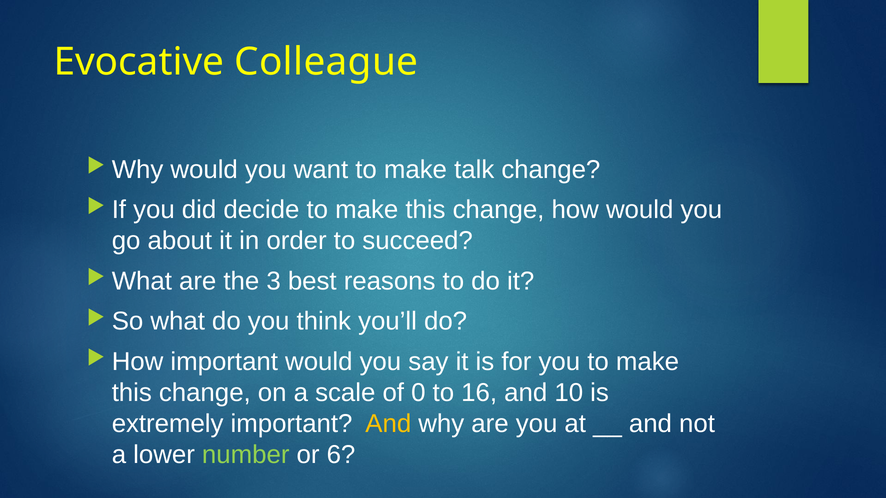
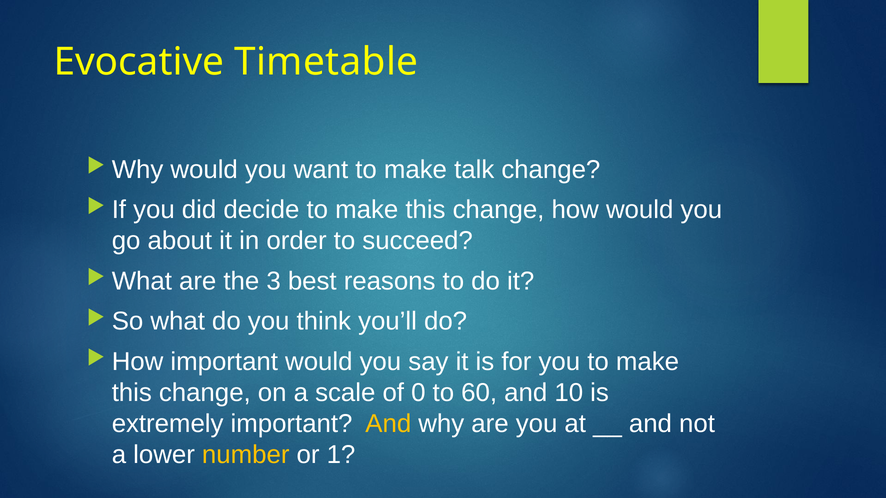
Colleague: Colleague -> Timetable (326, 62)
16: 16 -> 60 (479, 393)
number colour: light green -> yellow (246, 455)
6: 6 -> 1 (341, 455)
